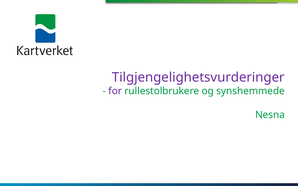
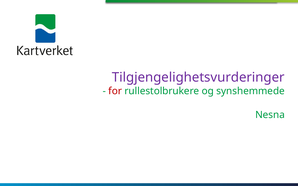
for colour: purple -> red (115, 91)
